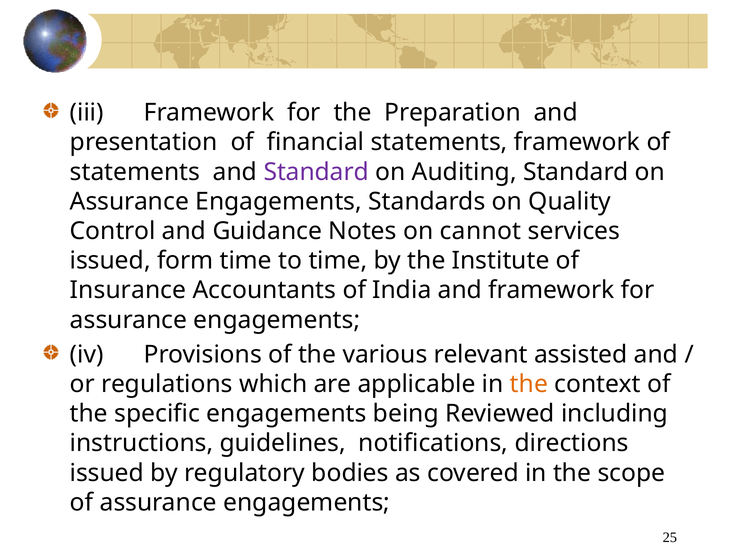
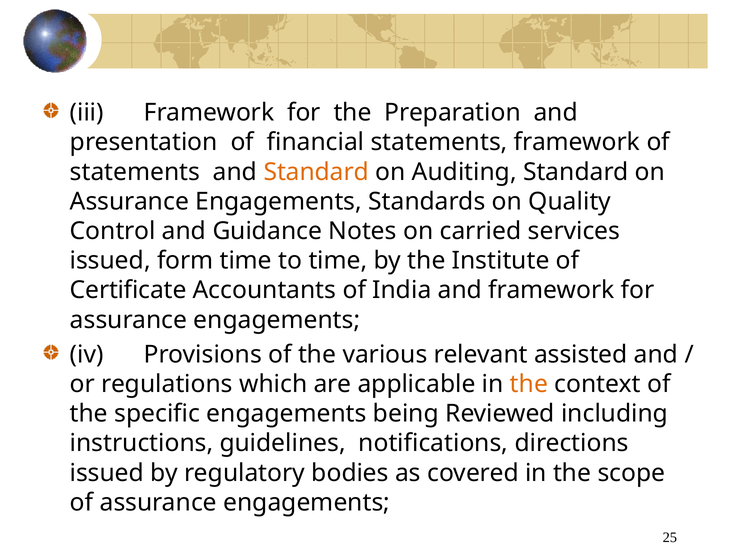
Standard colour: purple -> orange (316, 172)
cannot: cannot -> carried (481, 231)
Insurance: Insurance -> Certificate (128, 290)
